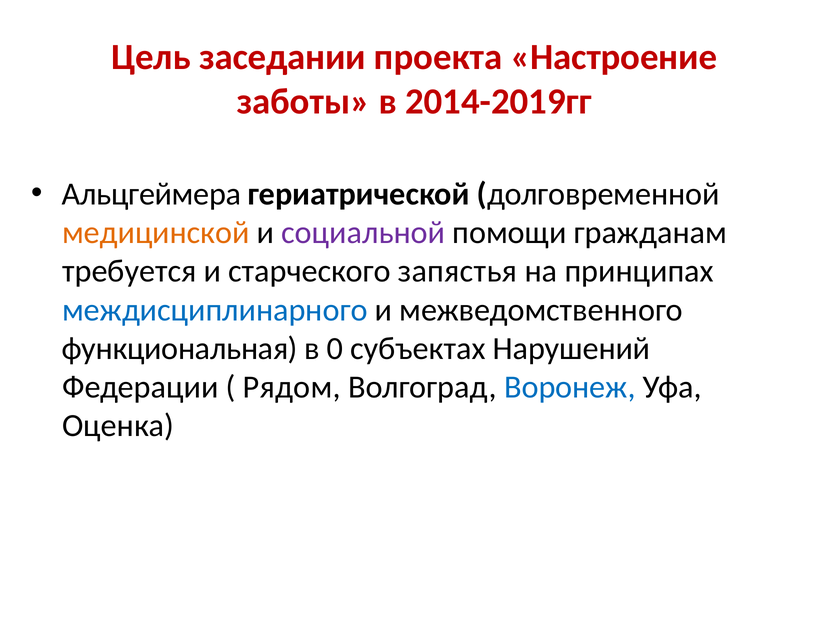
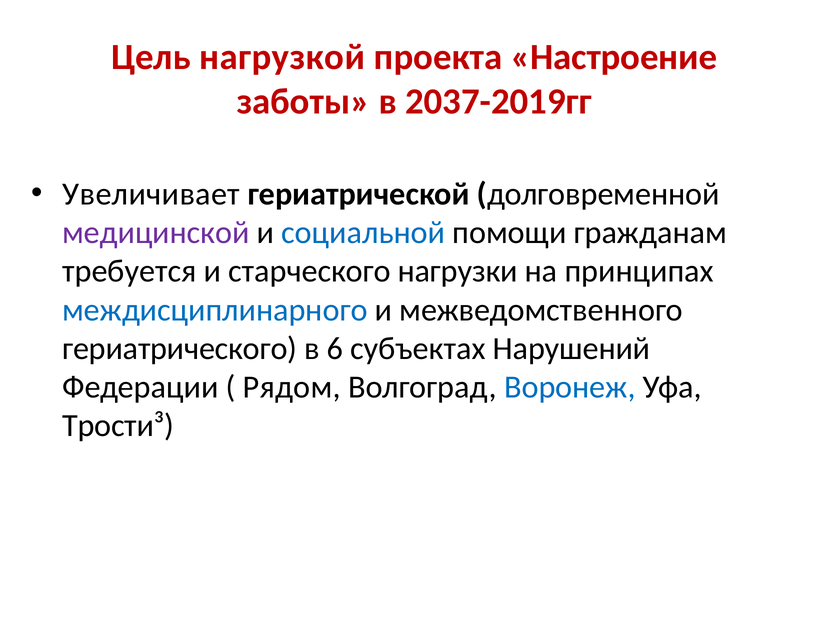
заседании: заседании -> нагрузкой (282, 57)
2014-2019гг: 2014-2019гг -> 2037-2019гг (499, 101)
Альцгеймера: Альцгеймера -> Увеличивает (151, 194)
медицинской colour: orange -> purple (156, 233)
социальной colour: purple -> blue (363, 233)
запястья: запястья -> нагрузки (458, 271)
функциональная: функциональная -> гериатрического (180, 348)
0: 0 -> 6 (335, 348)
Оценка: Оценка -> Трости³ (118, 426)
